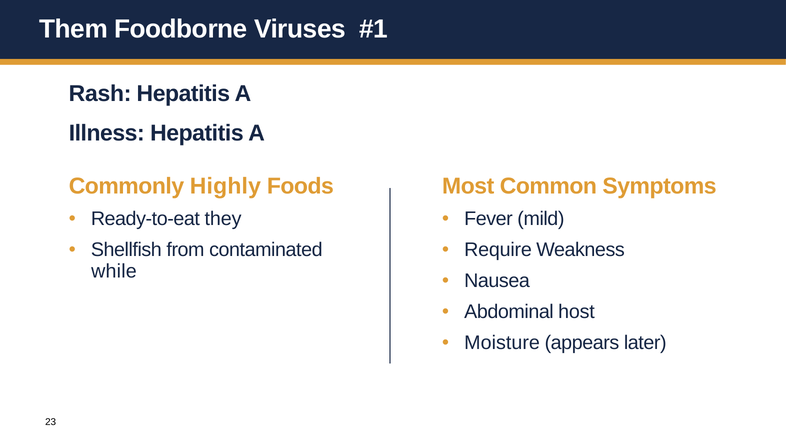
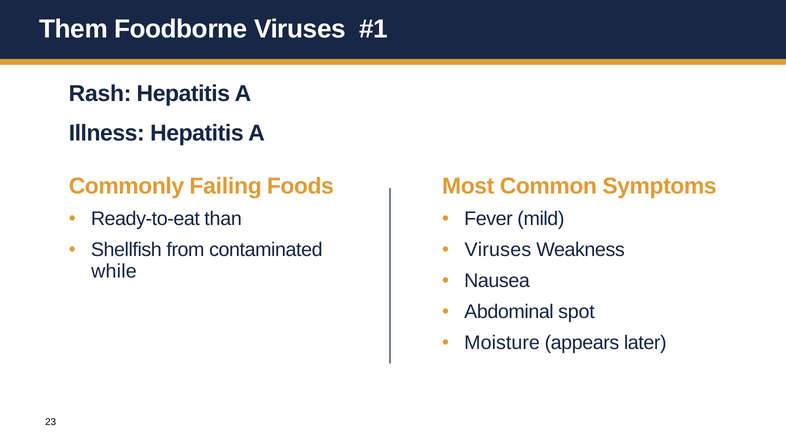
Highly: Highly -> Failing (226, 186)
they: they -> than (223, 219)
Require: Require -> Viruses (498, 250)
host: host -> spot (576, 312)
